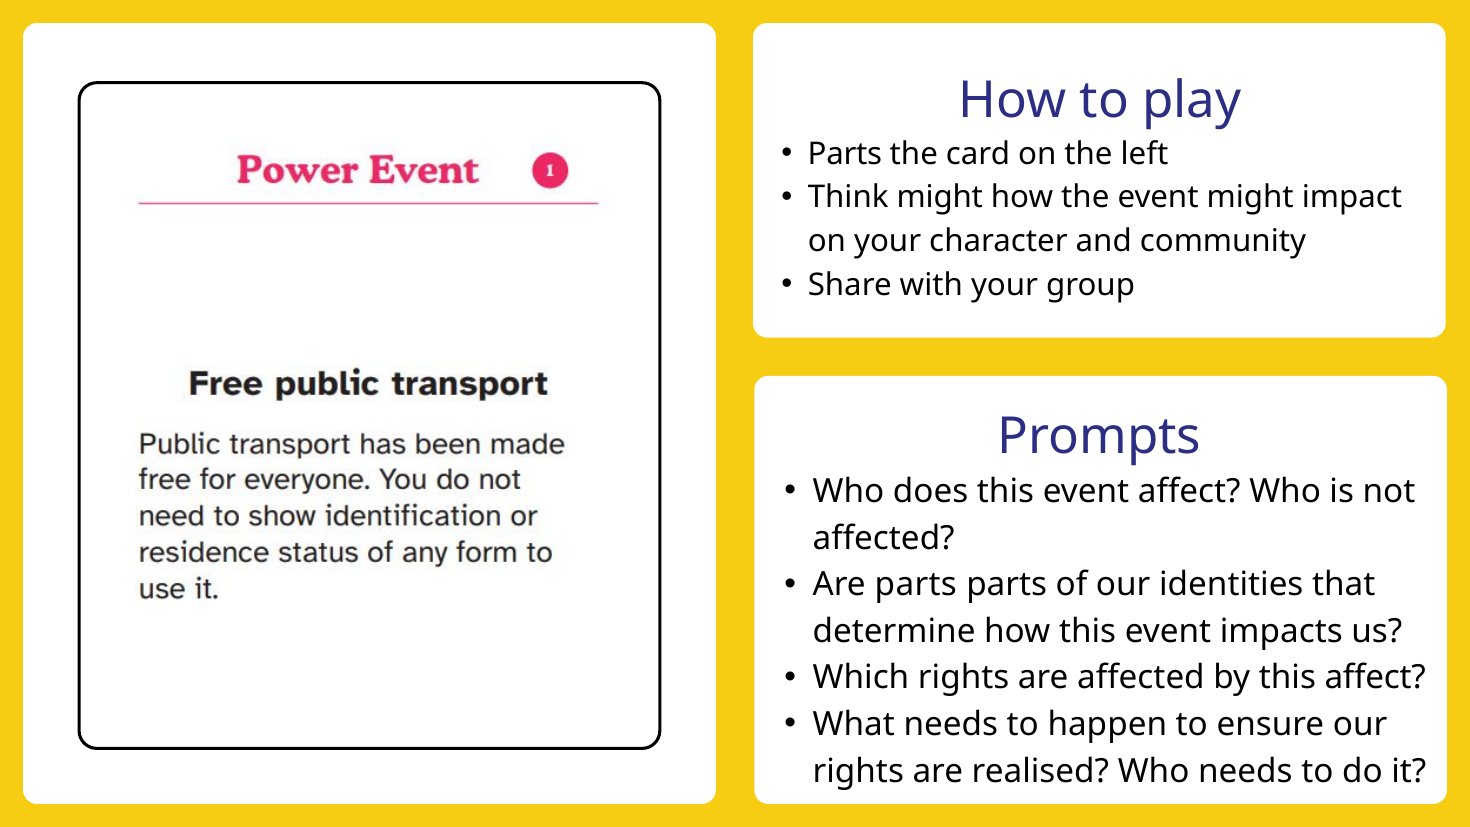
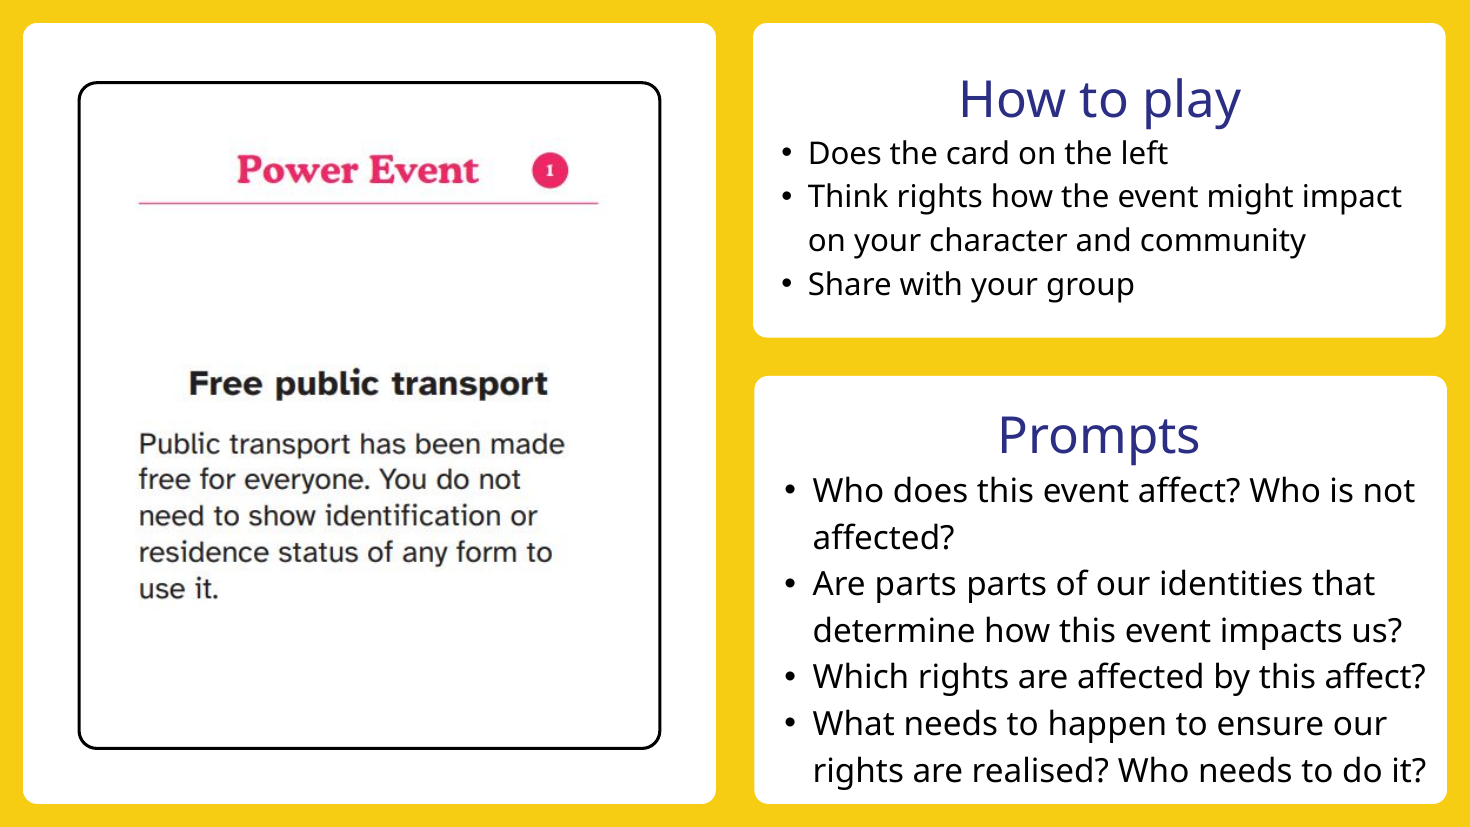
Parts: Parts -> Does (845, 154)
Think might: might -> rights (940, 197)
